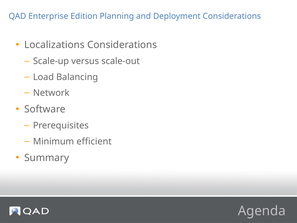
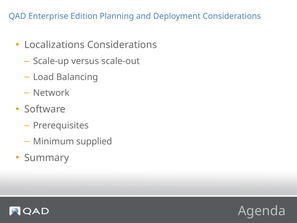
efficient: efficient -> supplied (94, 141)
